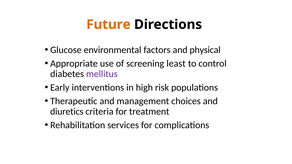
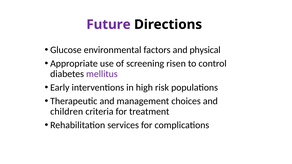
Future colour: orange -> purple (108, 25)
least: least -> risen (176, 64)
diuretics: diuretics -> children (67, 112)
